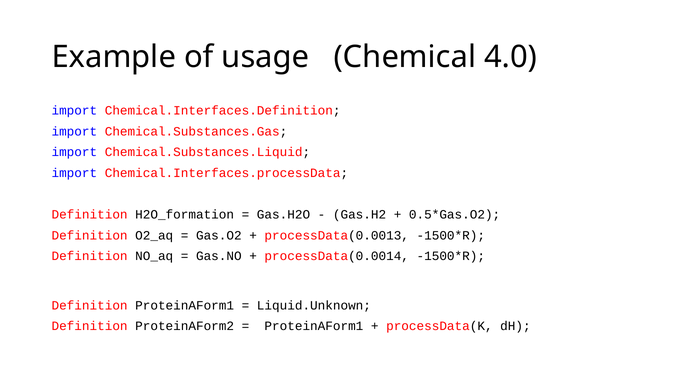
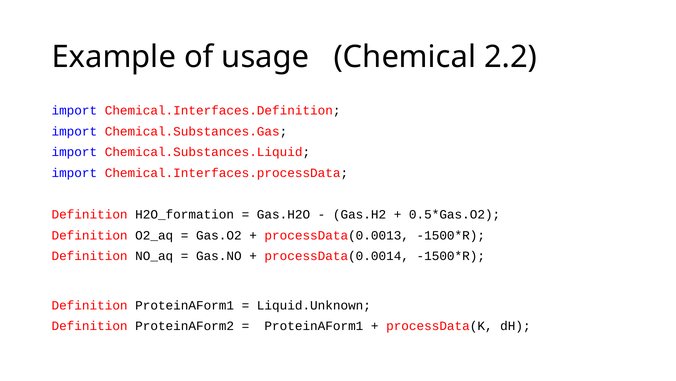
4.0: 4.0 -> 2.2 (511, 57)
